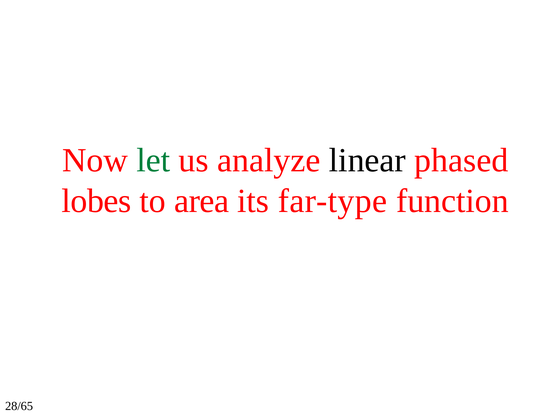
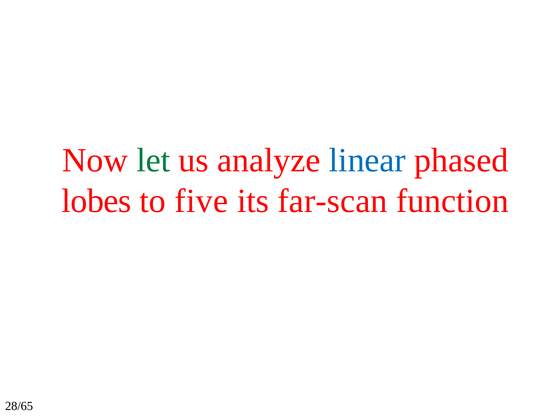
linear colour: black -> blue (367, 160)
area: area -> five (201, 201)
far-type: far-type -> far-scan (333, 201)
